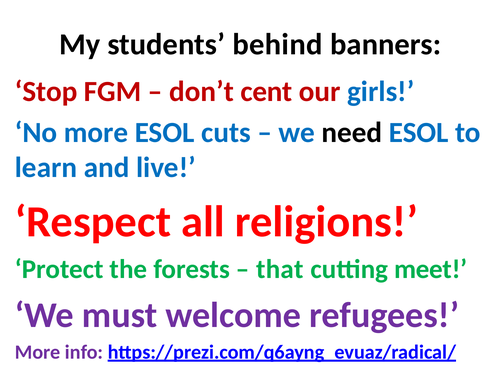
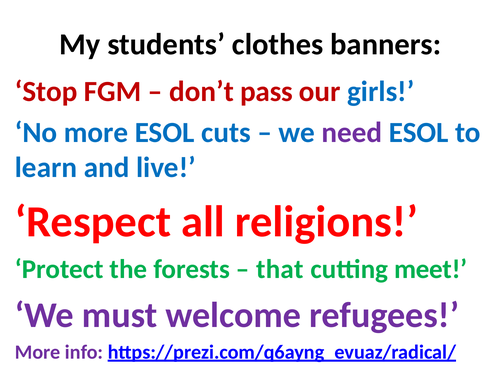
behind: behind -> clothes (278, 44)
cent: cent -> pass (266, 92)
need colour: black -> purple (352, 133)
